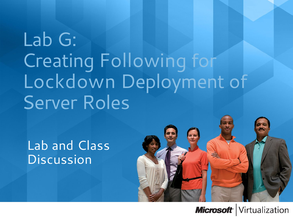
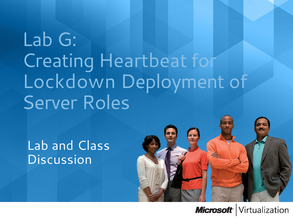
Following: Following -> Heartbeat (143, 61)
